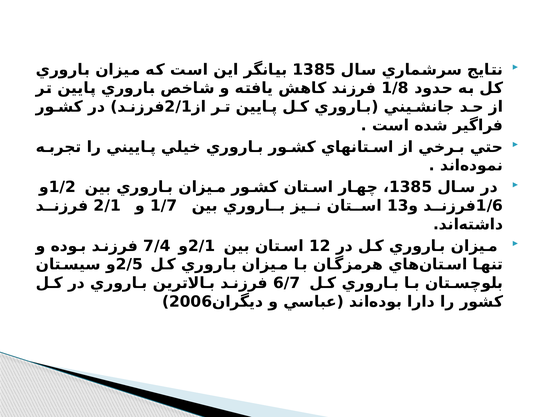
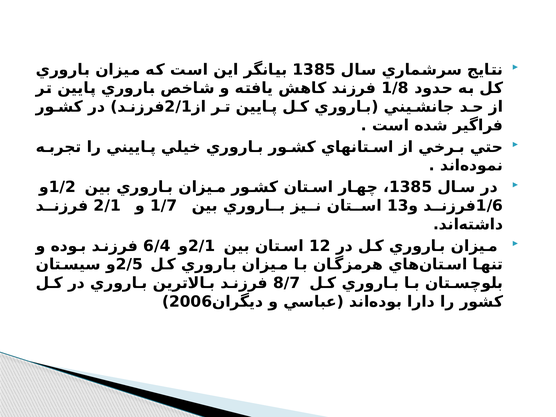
7/4: 7/4 -> 6/4 (157, 246)
6/7: 6/7 -> 8/7 (287, 283)
